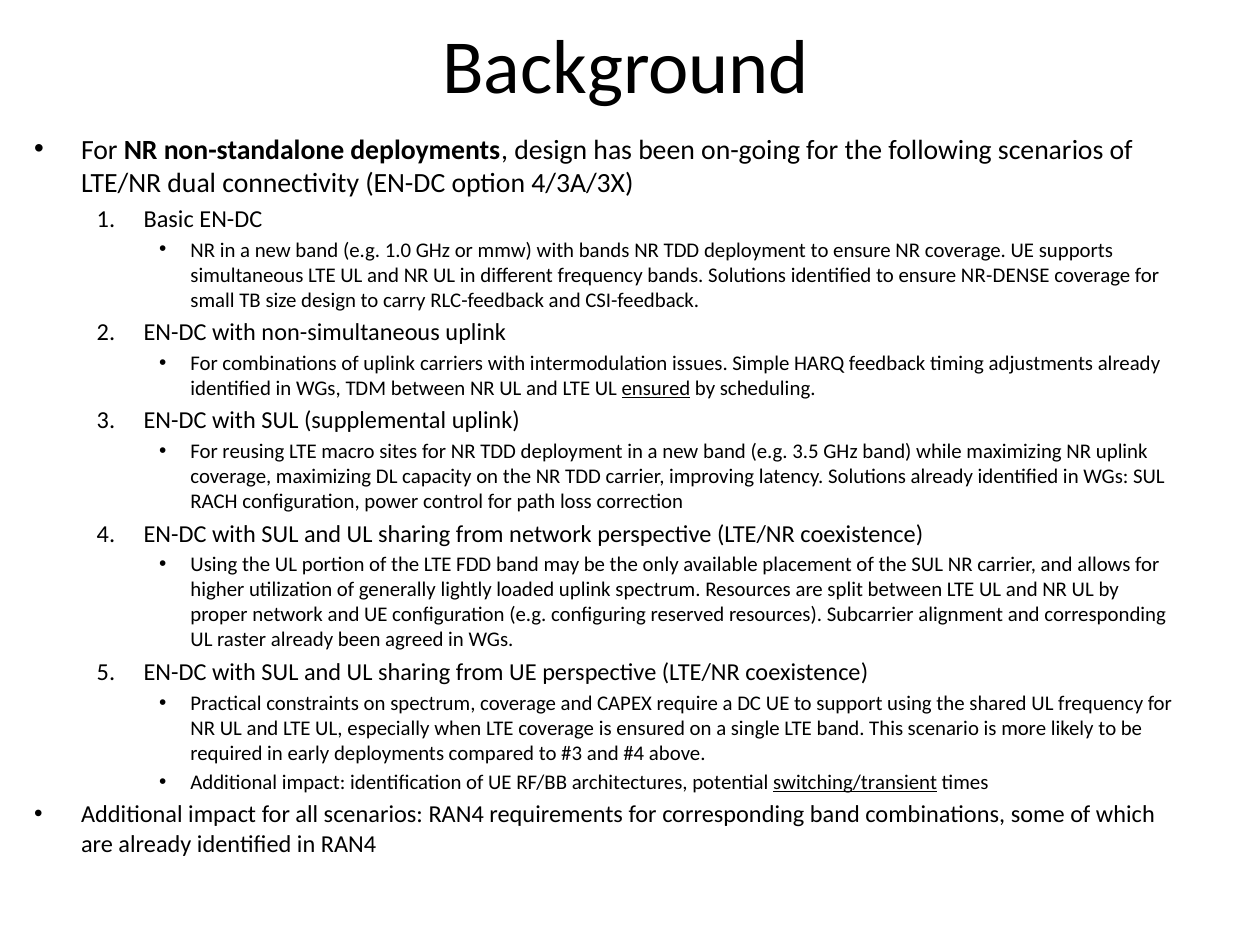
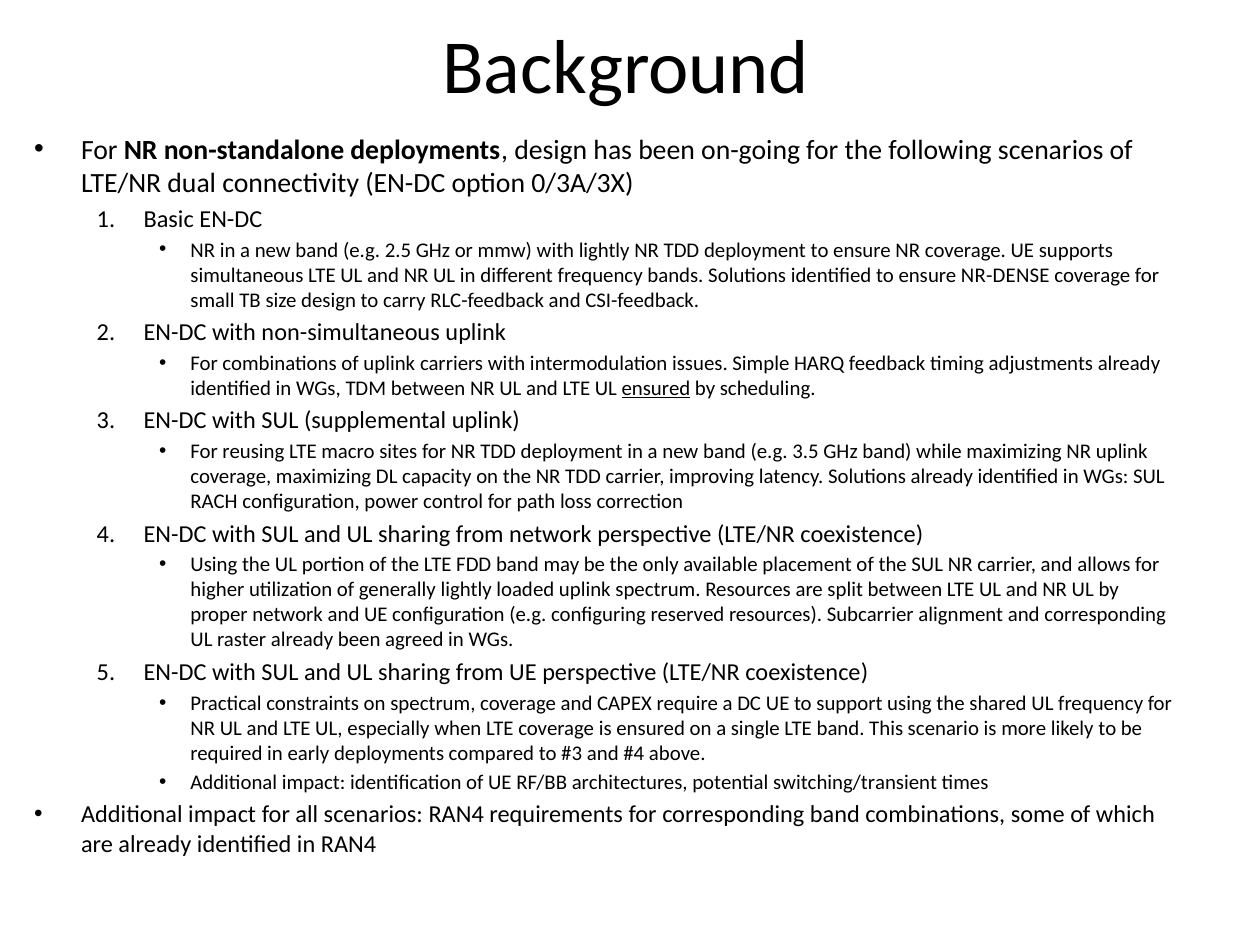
4/3A/3X: 4/3A/3X -> 0/3A/3X (582, 183)
1.0: 1.0 -> 2.5 (398, 250)
with bands: bands -> lightly (604, 250)
switching/transient underline: present -> none (855, 782)
